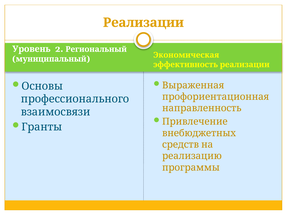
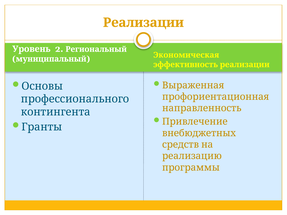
взаимосвязи: взаимосвязи -> контингента (56, 112)
